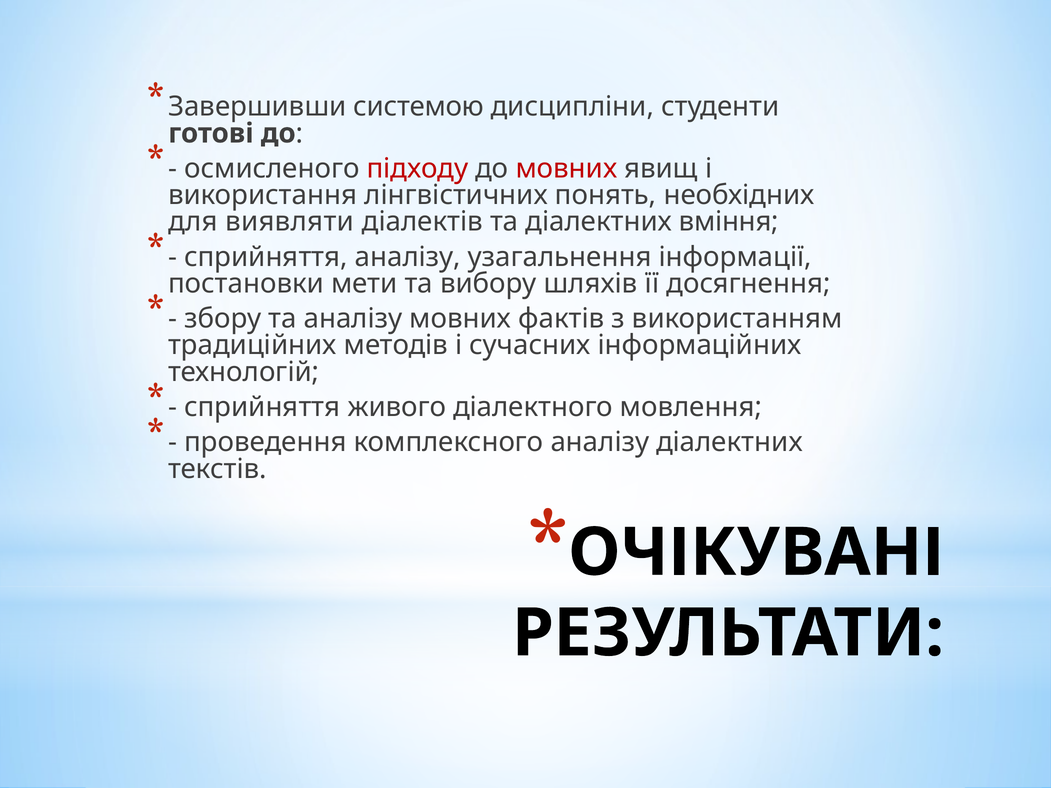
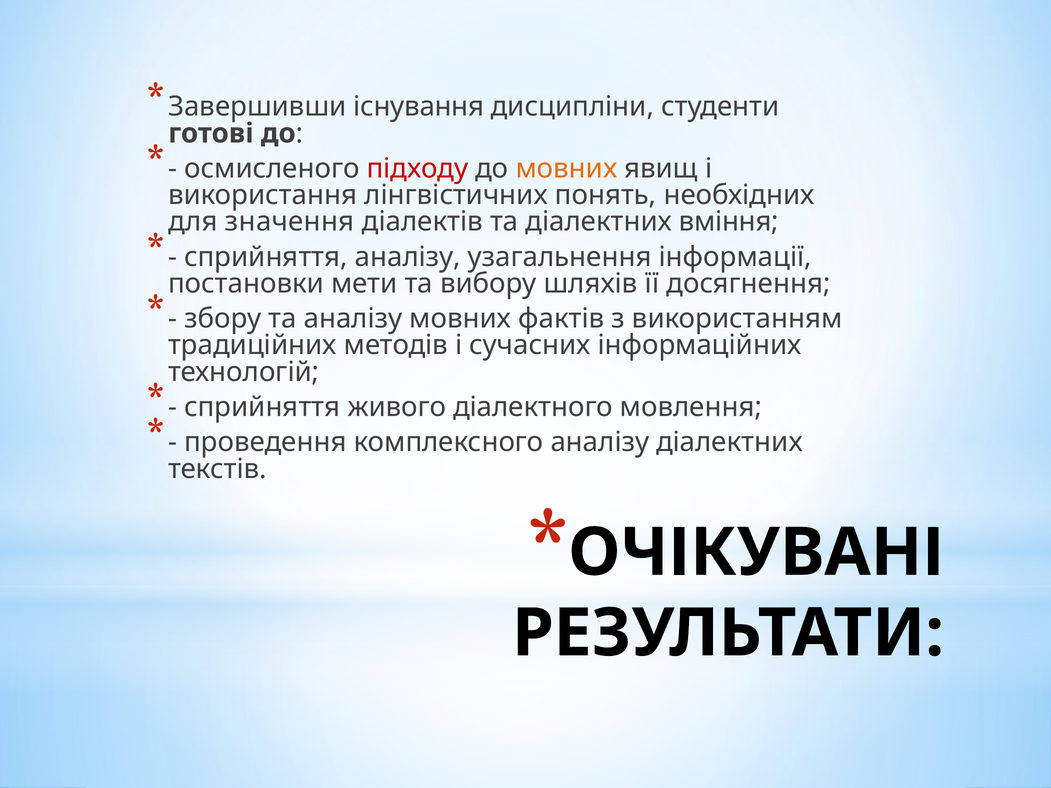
системою: системою -> існування (419, 107)
мовних colour: red -> orange (566, 169)
виявляти: виявляти -> значення (290, 222)
